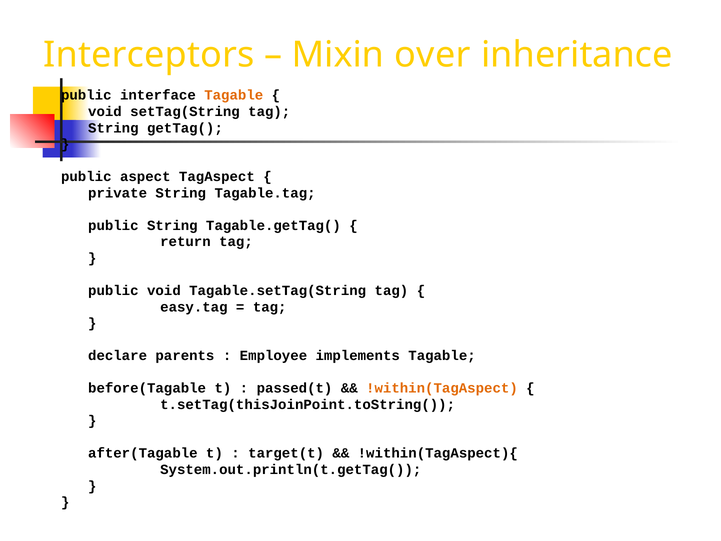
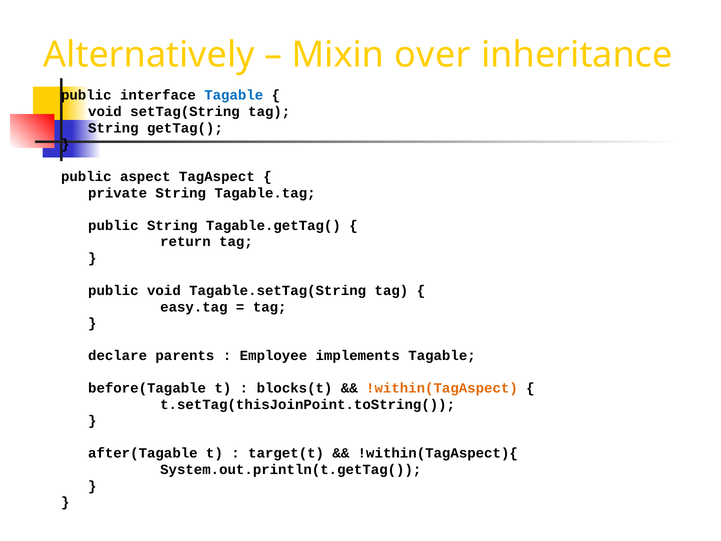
Interceptors: Interceptors -> Alternatively (149, 55)
Tagable colour: orange -> blue (234, 95)
passed(t: passed(t -> blocks(t (295, 388)
